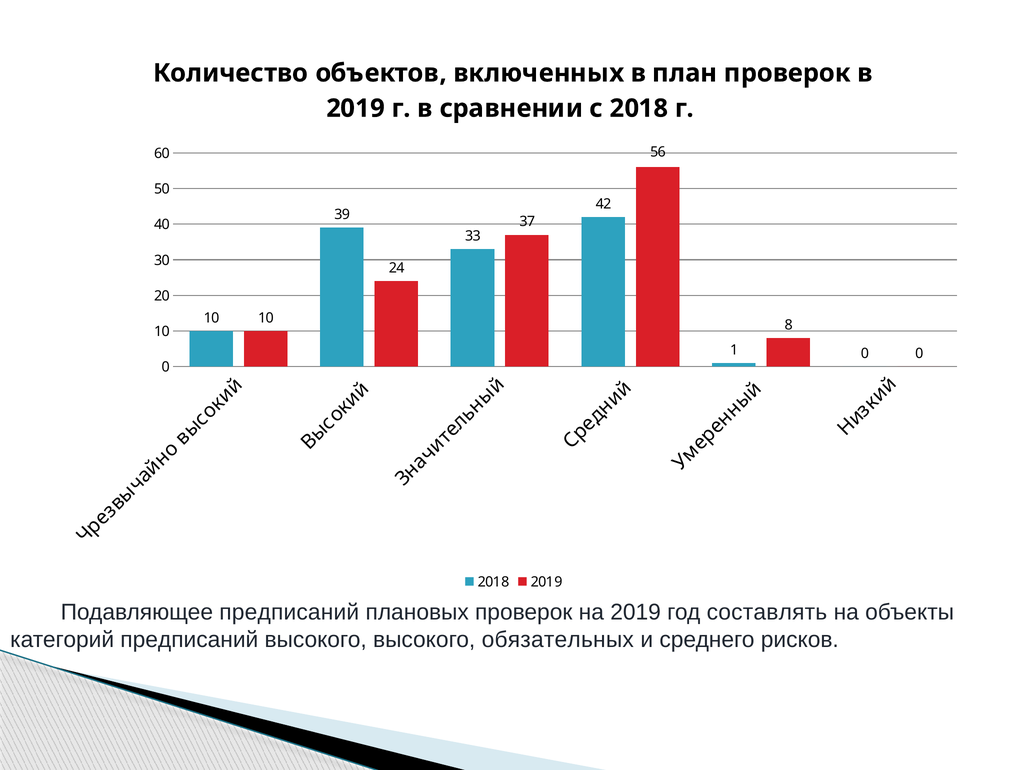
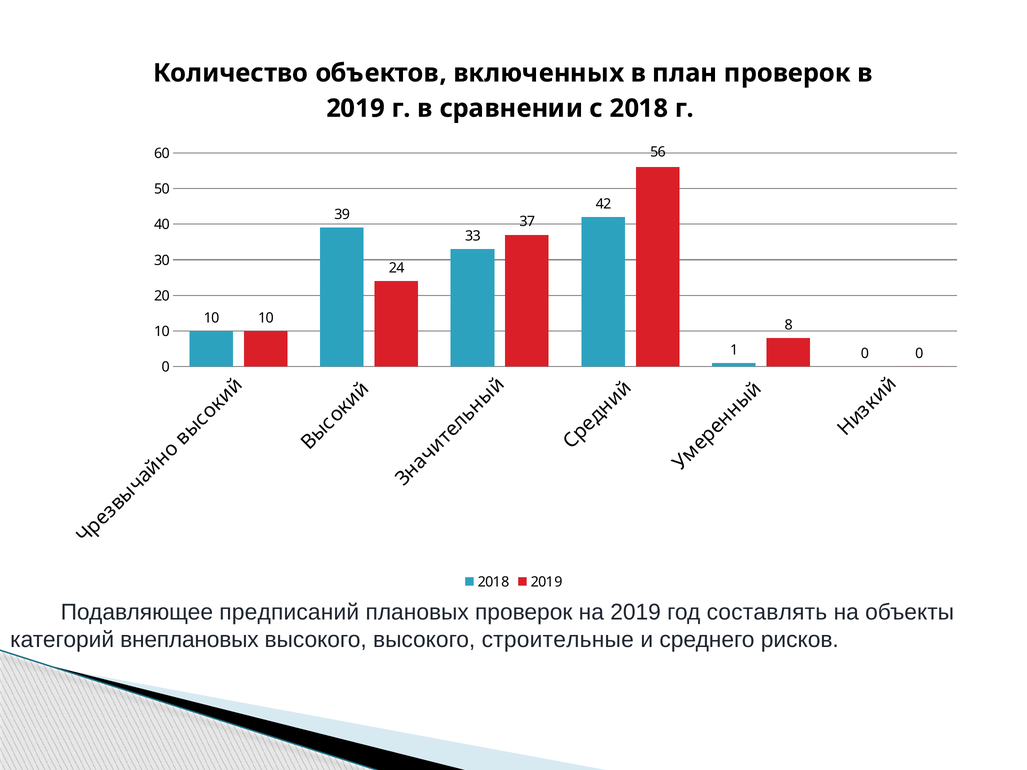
категорий предписаний: предписаний -> внеплановых (189, 640)
обязательных: обязательных -> строительные (558, 640)
